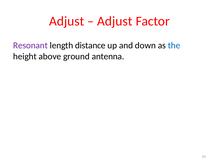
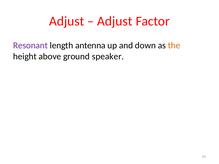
distance: distance -> antenna (90, 46)
the colour: blue -> orange (174, 46)
antenna: antenna -> speaker (108, 56)
